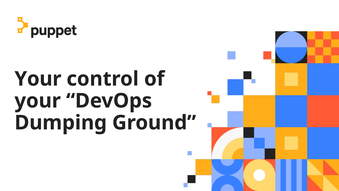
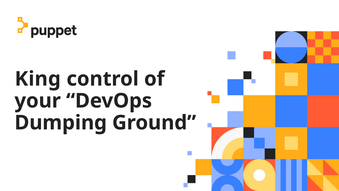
Your: Your -> King (38, 79)
